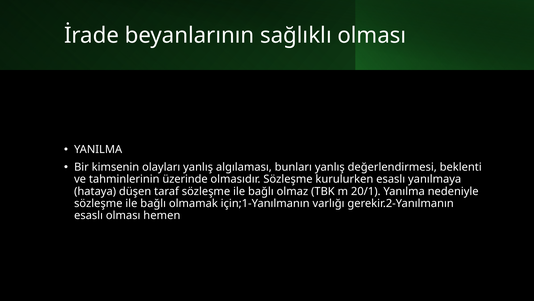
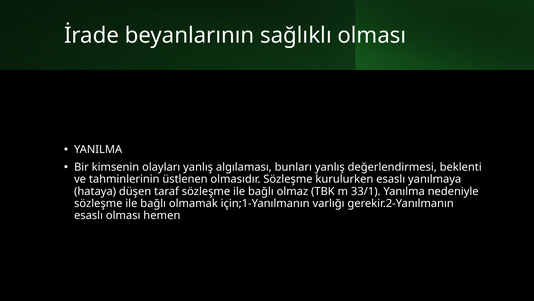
üzerinde: üzerinde -> üstlenen (185, 179)
20/1: 20/1 -> 33/1 (366, 191)
